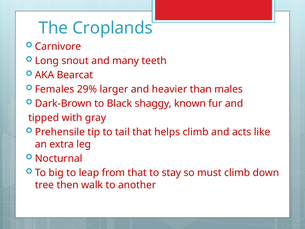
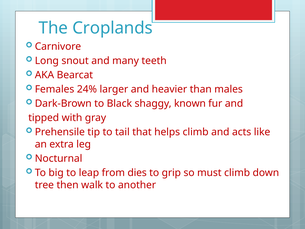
29%: 29% -> 24% (87, 89)
from that: that -> dies (137, 172)
stay: stay -> grip (171, 172)
